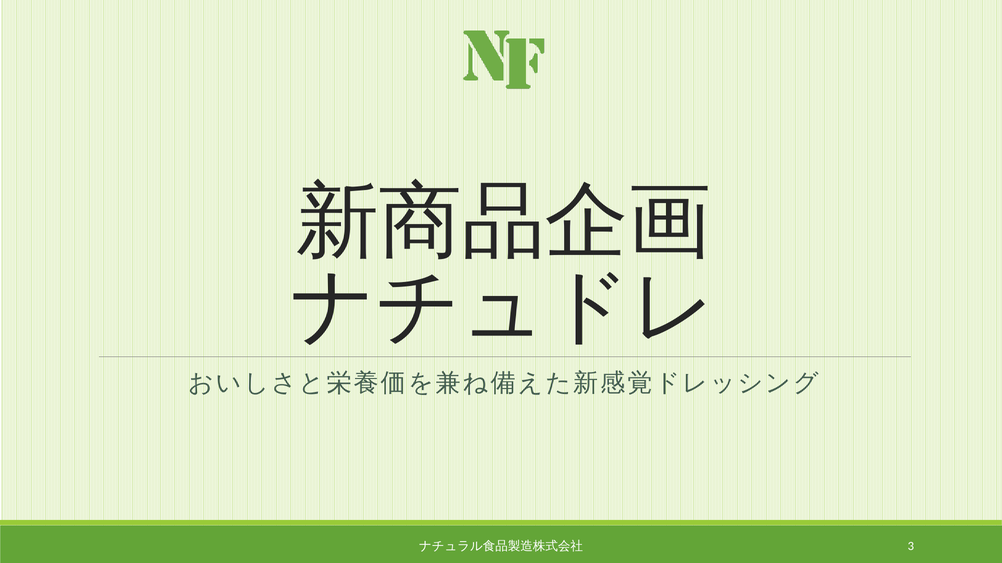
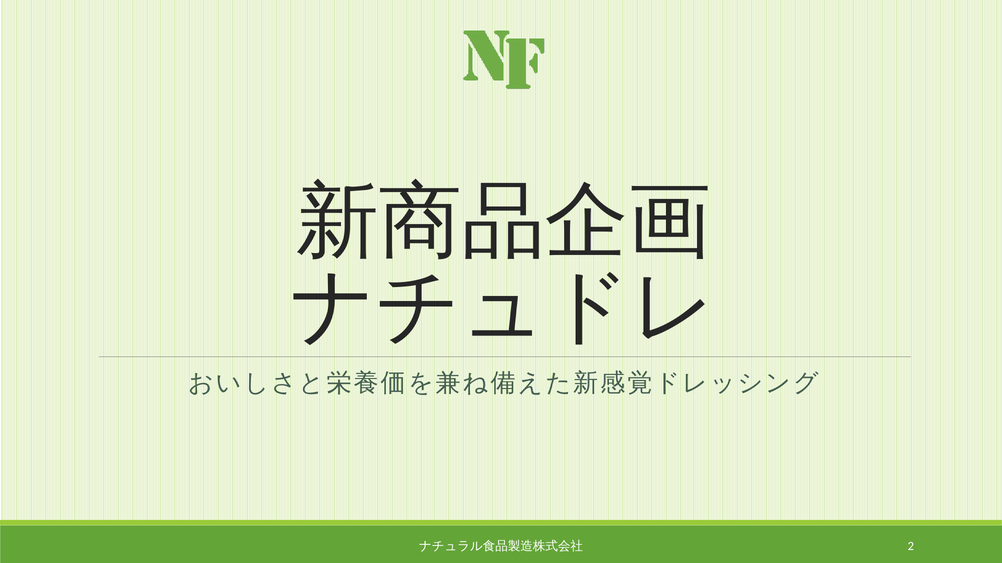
3: 3 -> 2 (911, 547)
